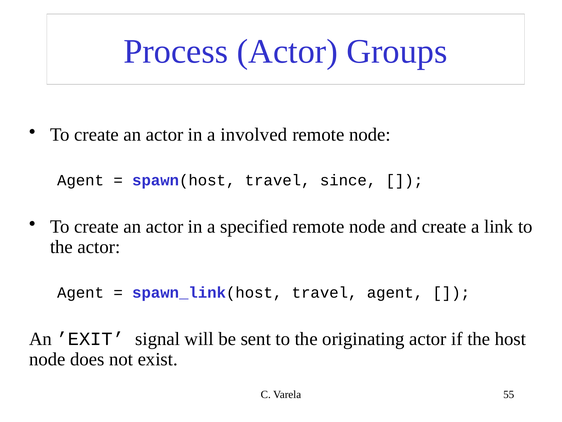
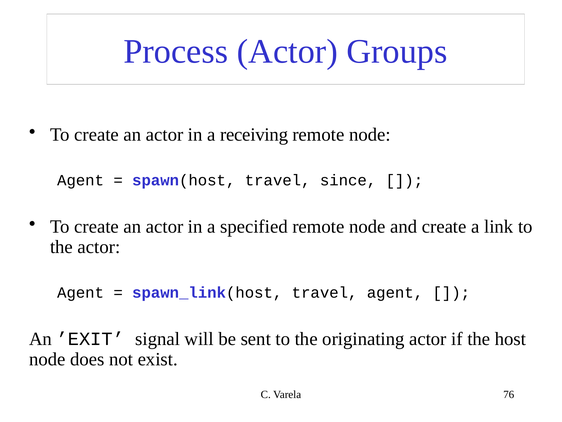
involved: involved -> receiving (254, 135)
55: 55 -> 76 (509, 394)
